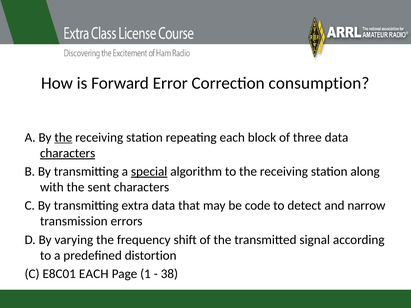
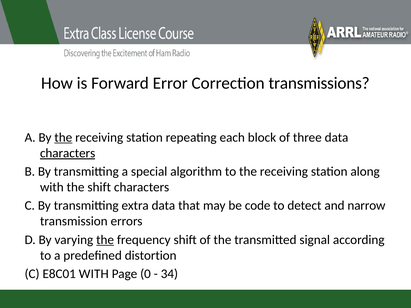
consumption: consumption -> transmissions (319, 83)
special underline: present -> none (149, 172)
the sent: sent -> shift (99, 187)
the underline: none -> present (105, 240)
E8C01 EACH: EACH -> WITH (94, 274)
1: 1 -> 0 (145, 274)
38: 38 -> 34 (169, 274)
